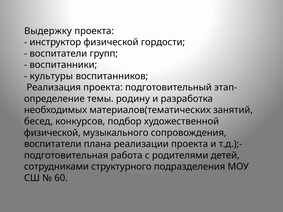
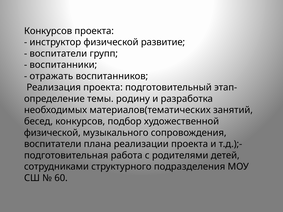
Выдержку: Выдержку -> Конкурсов (48, 31)
гордости: гордости -> развитие (163, 42)
культуры: культуры -> отражать (51, 76)
